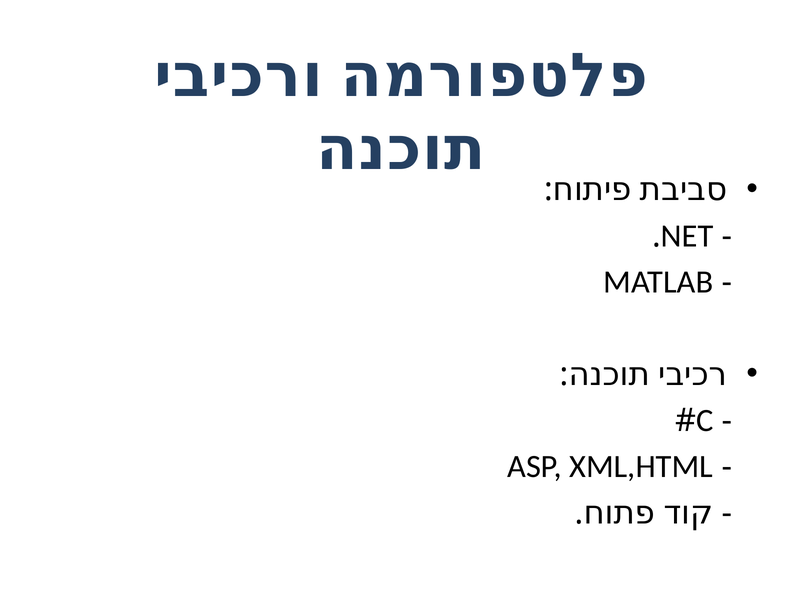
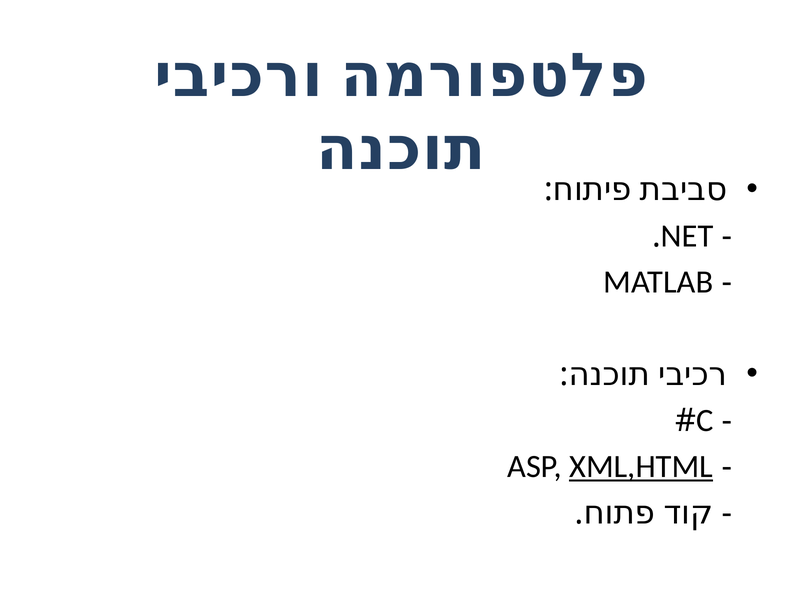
XML,HTML underline: none -> present (641, 466)
